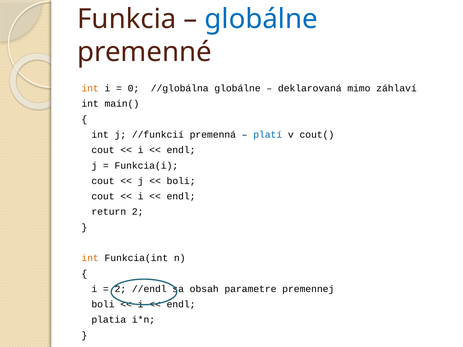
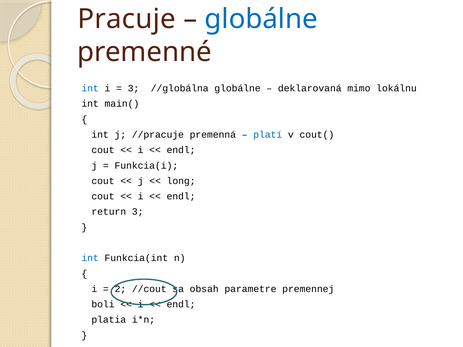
Funkcia: Funkcia -> Pracuje (127, 19)
int colour: orange -> blue (90, 88)
0: 0 -> 3 (133, 88)
záhlaví: záhlaví -> lokálnu (396, 88)
//funkcií: //funkcií -> //pracuje (158, 135)
boli: boli -> long (181, 181)
return 2: 2 -> 3 (138, 212)
int colour: orange -> blue (90, 258)
//endl: //endl -> //cout (149, 289)
